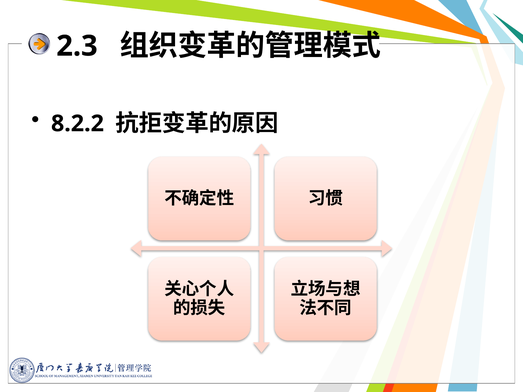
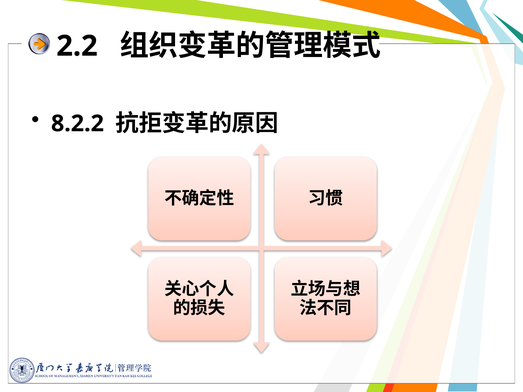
2.3: 2.3 -> 2.2 (77, 46)
